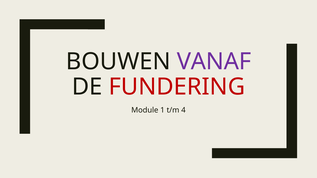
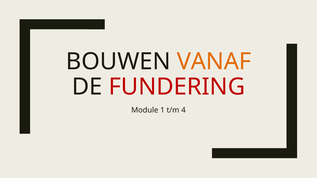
VANAF colour: purple -> orange (214, 62)
